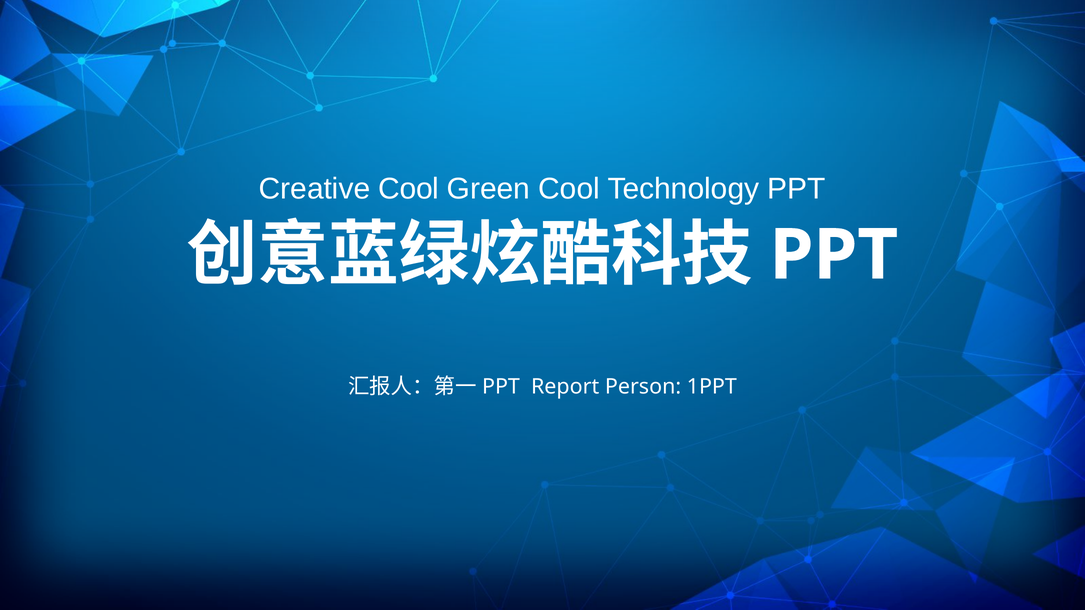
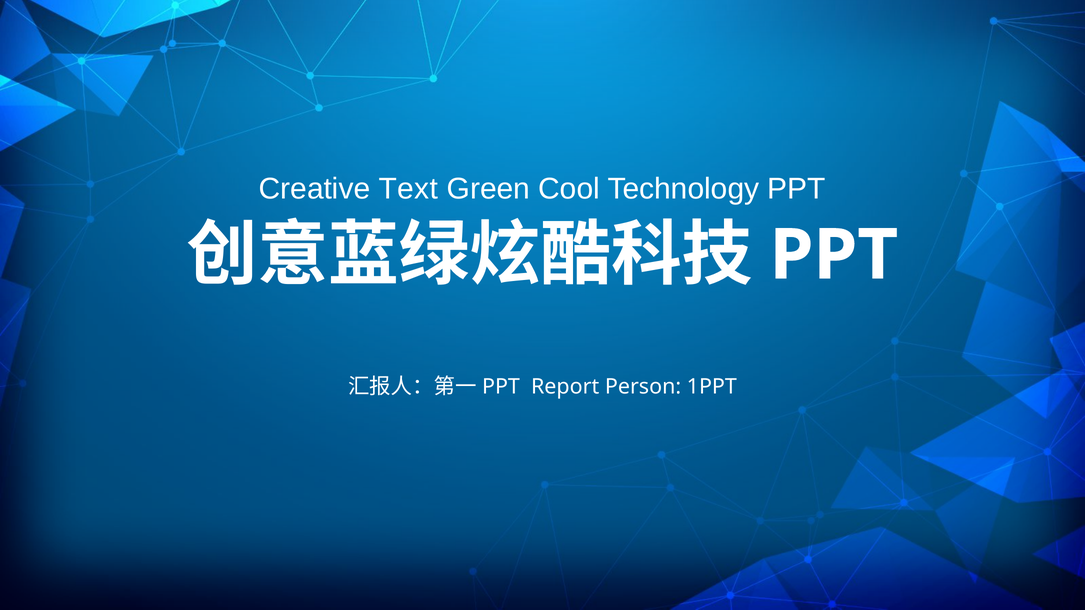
Creative Cool: Cool -> Text (408, 189)
